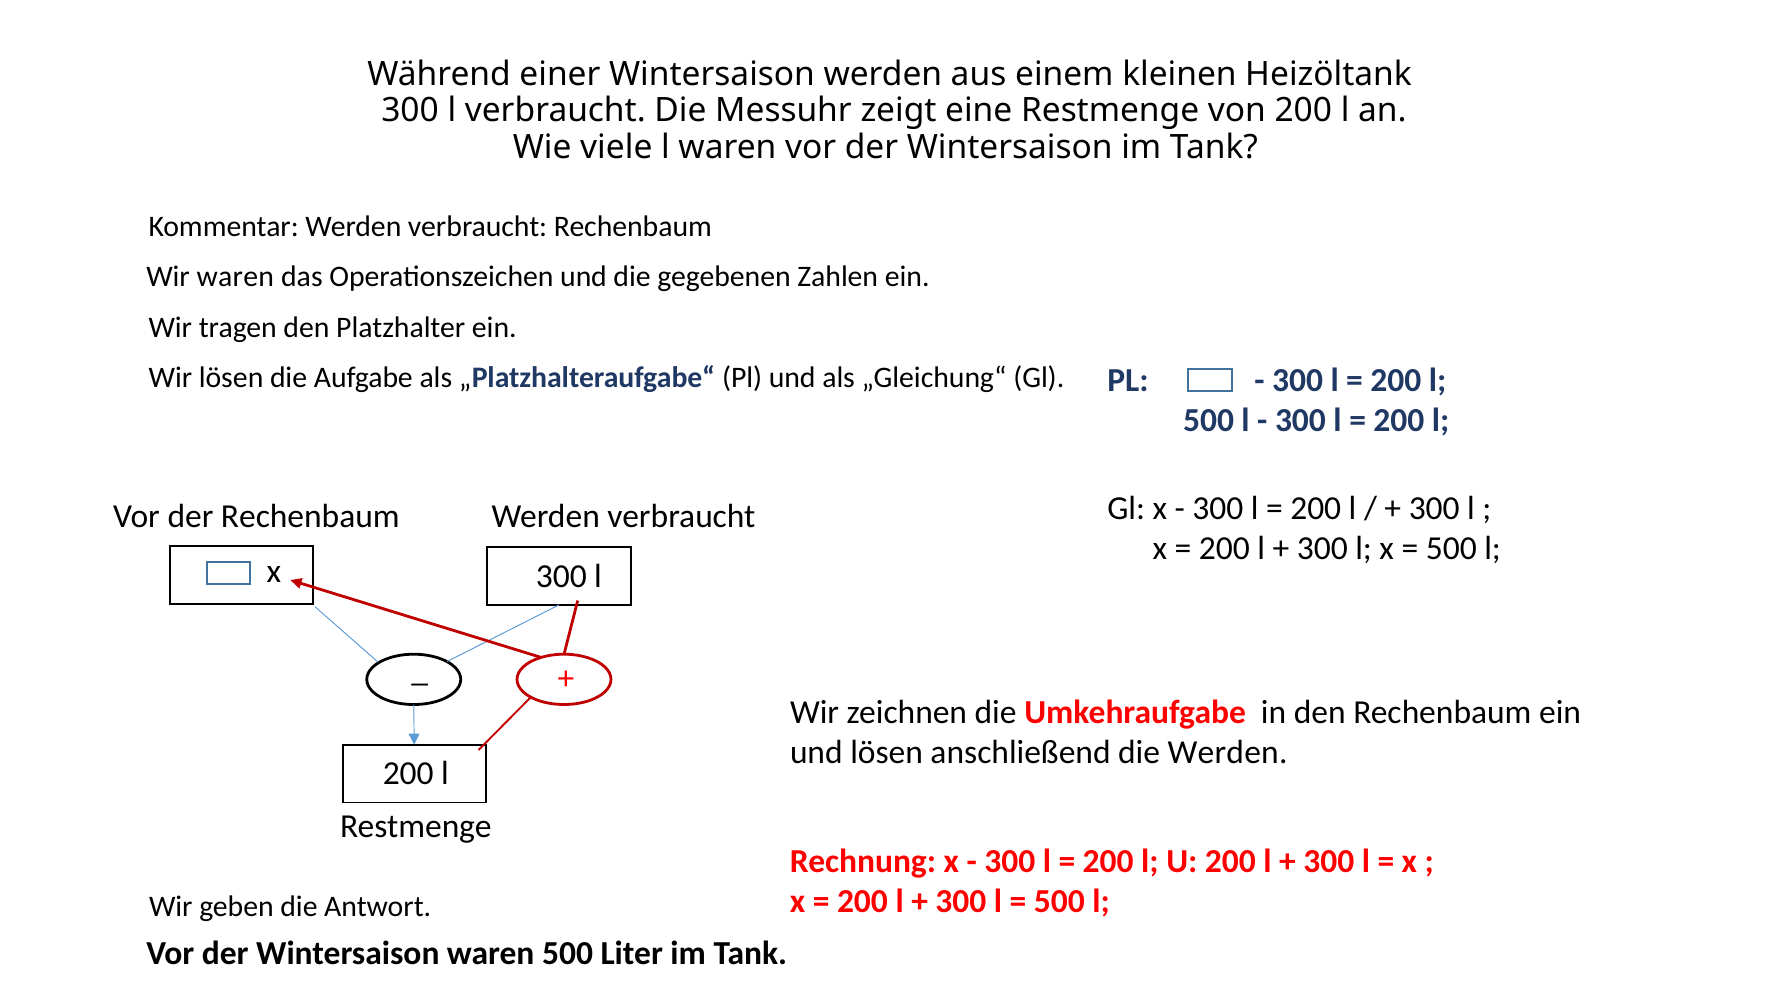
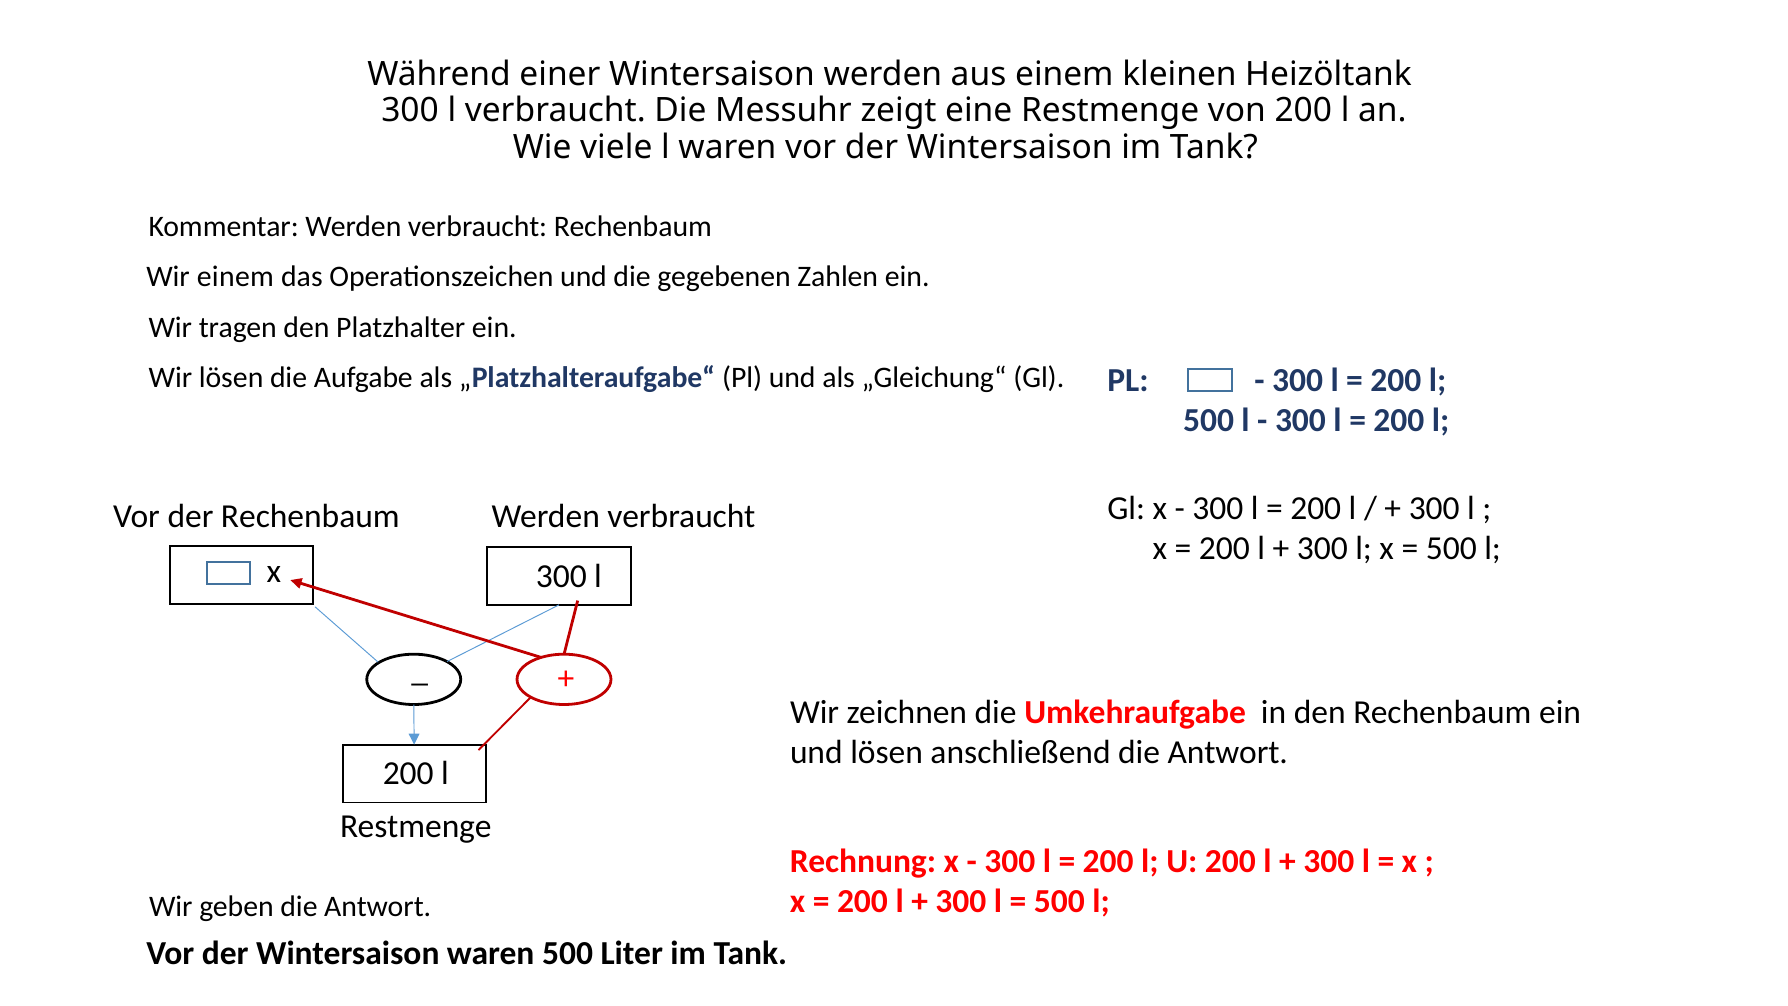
Wir waren: waren -> einem (235, 277)
anschließend die Werden: Werden -> Antwort (1228, 752)
